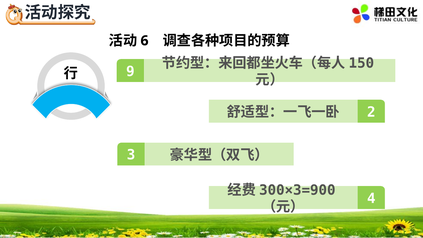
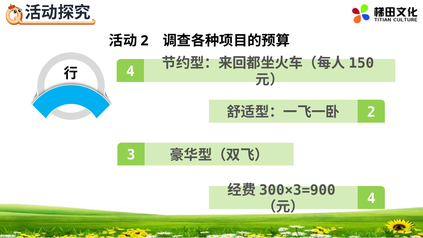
6: 6 -> 2 (145, 41)
9: 9 -> 4 (130, 71)
